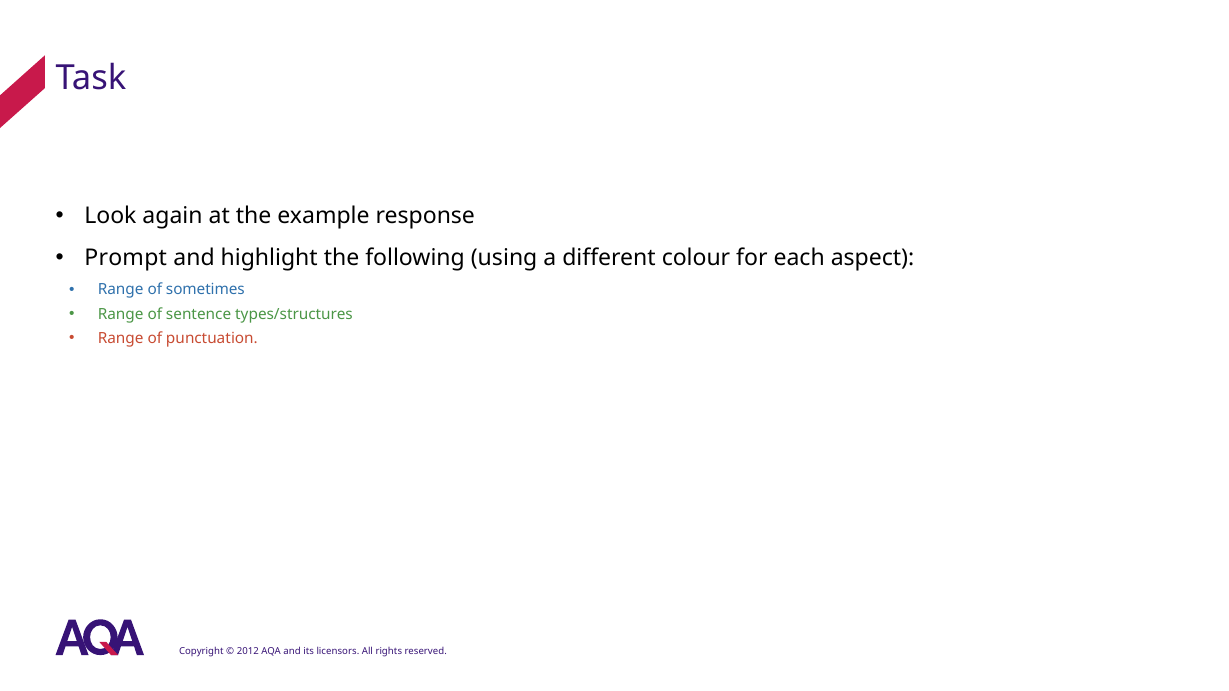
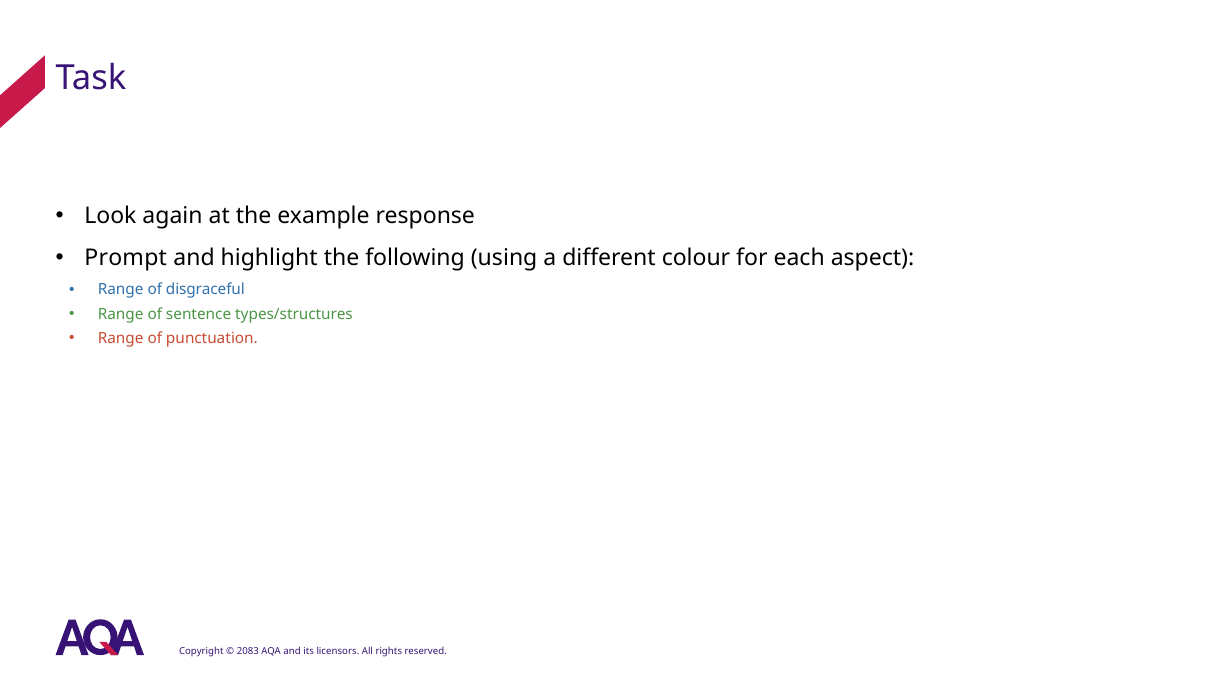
sometimes: sometimes -> disgraceful (205, 290)
2012: 2012 -> 2083 (248, 652)
